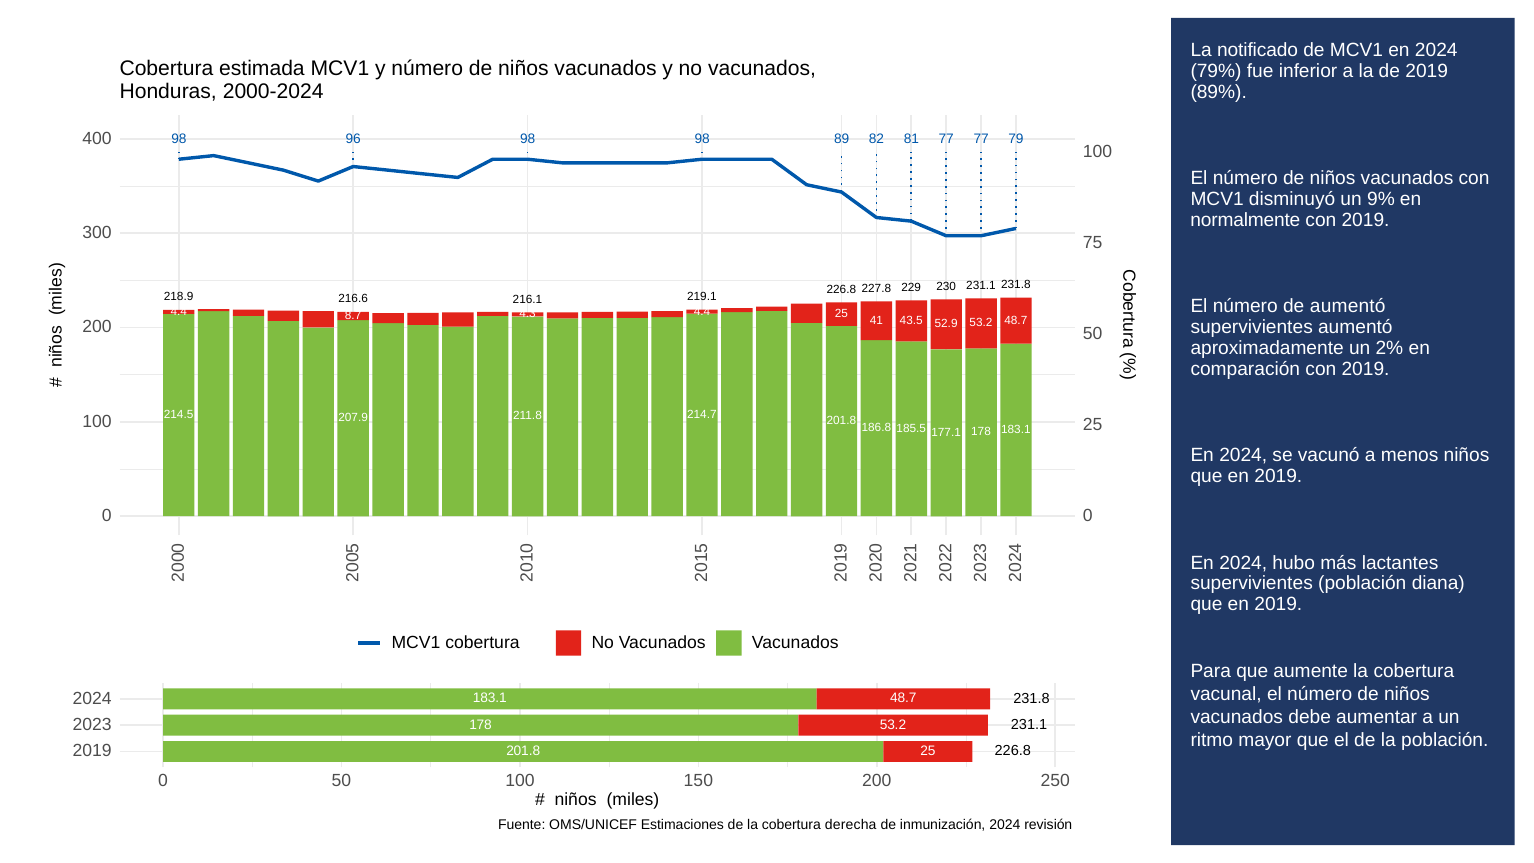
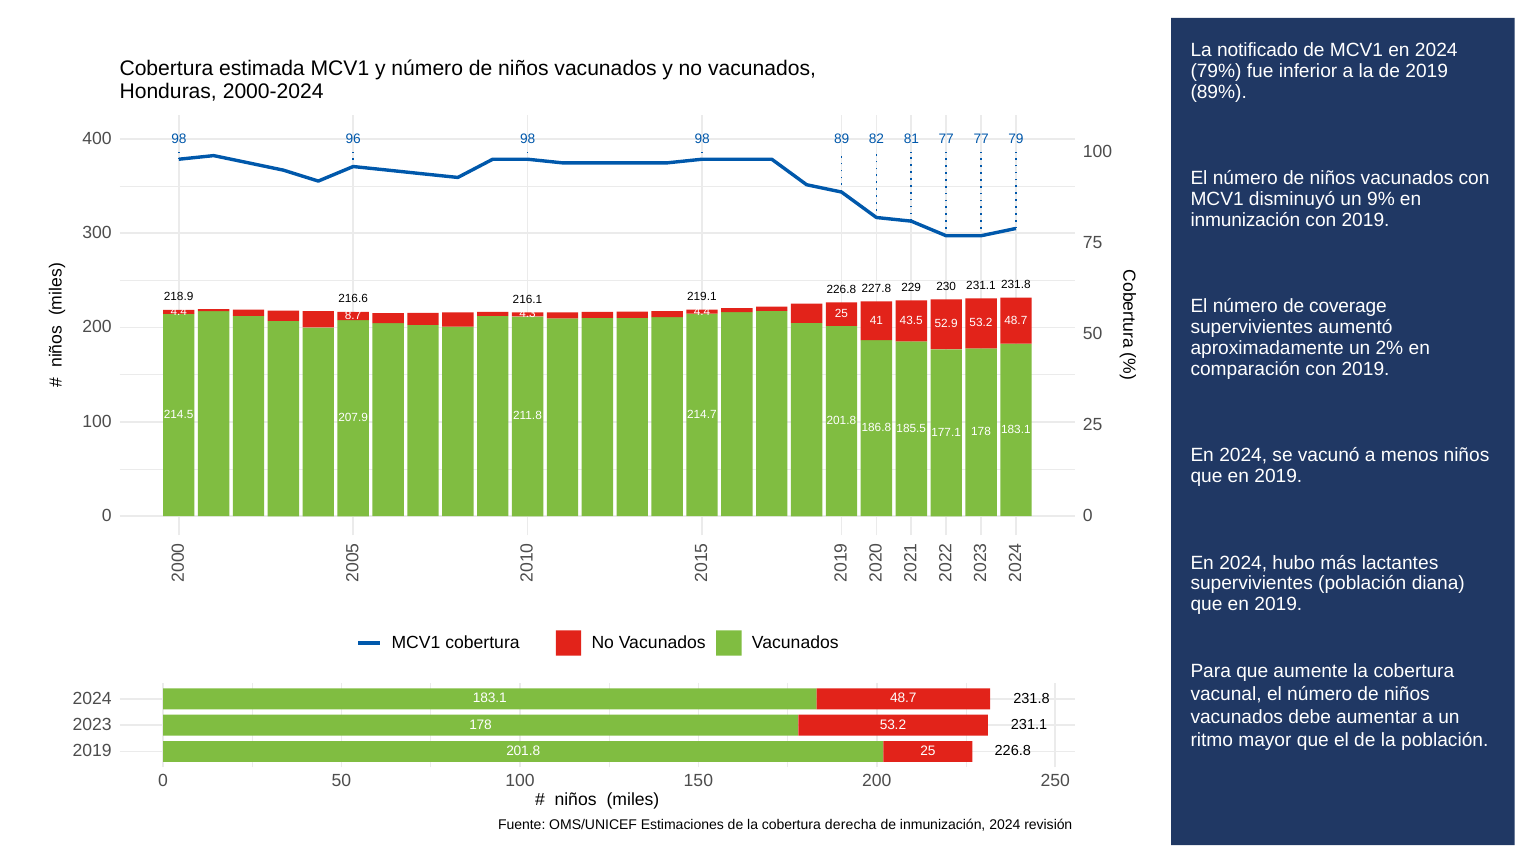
normalmente: normalmente -> inmunización (1245, 220)
de aumentó: aumentó -> coverage (1348, 307)
